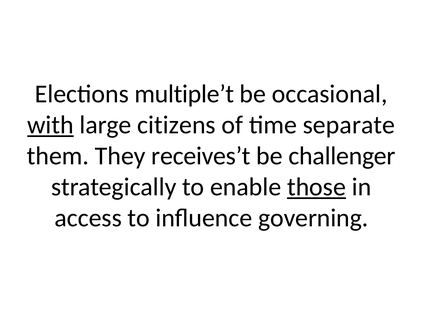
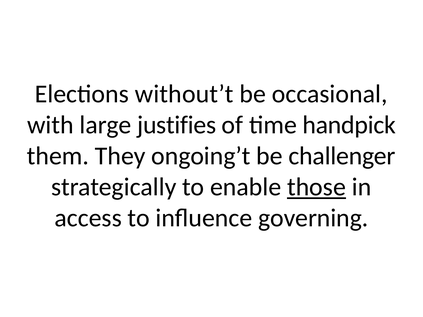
multiple’t: multiple’t -> without’t (184, 94)
with underline: present -> none (50, 125)
citizens: citizens -> justifies (177, 125)
separate: separate -> handpick (349, 125)
receives’t: receives’t -> ongoing’t (201, 156)
